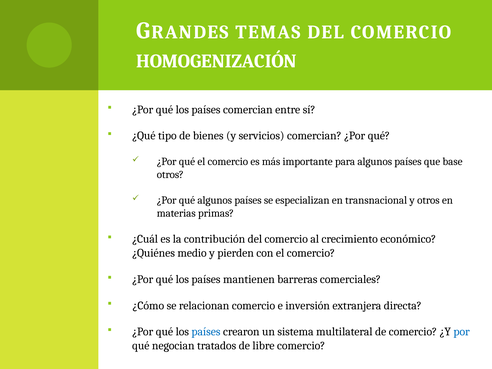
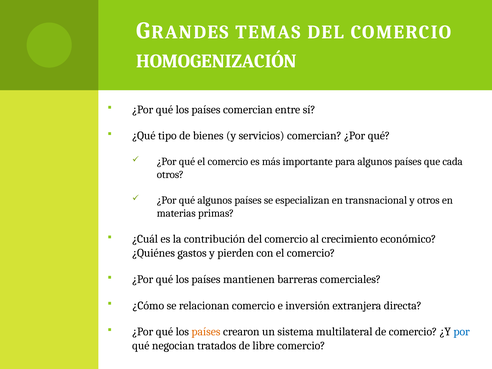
base: base -> cada (453, 162)
medio: medio -> gastos (192, 253)
países colour: blue -> orange (206, 332)
